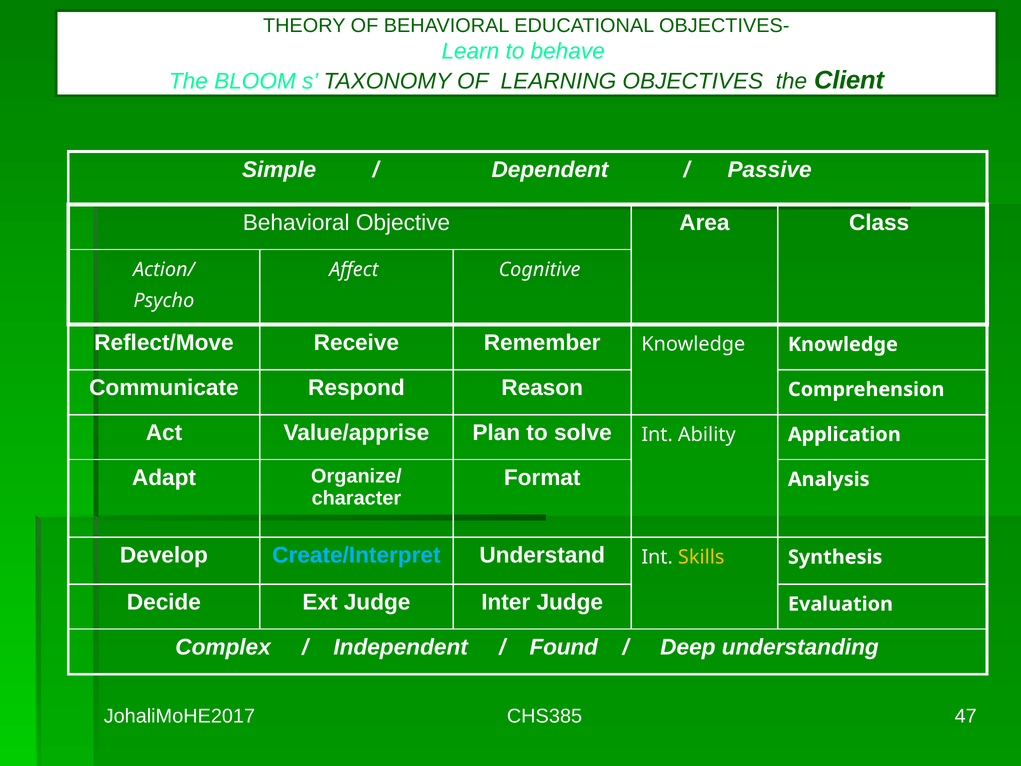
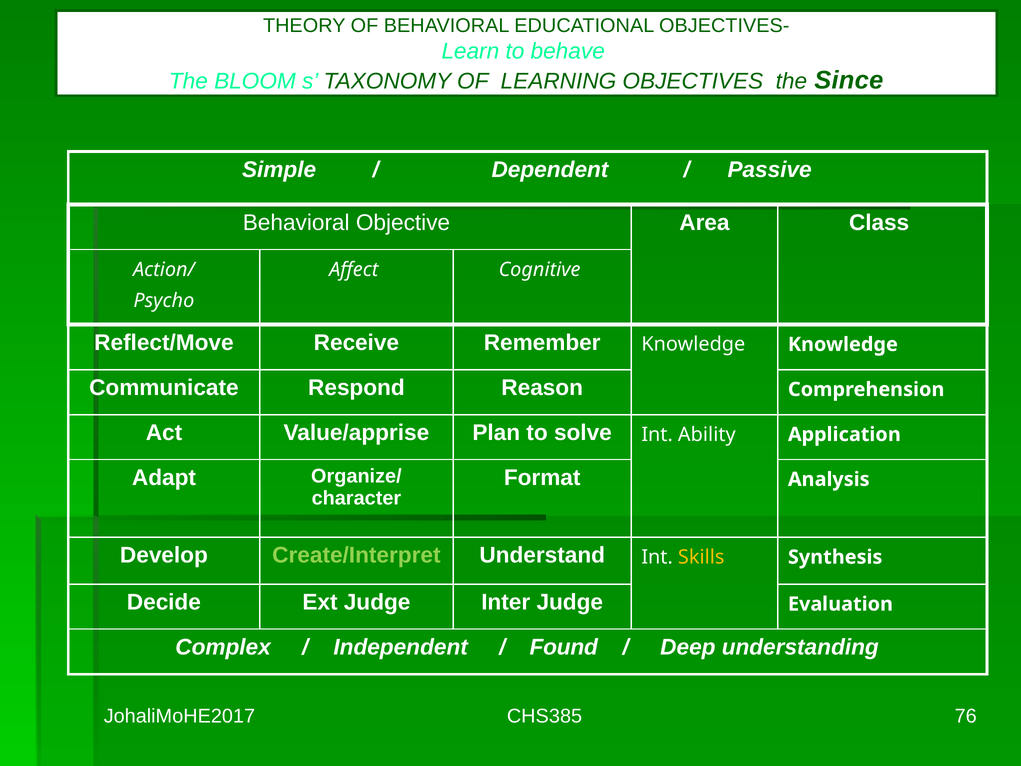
Client: Client -> Since (849, 80)
Create/Interpret colour: light blue -> light green (356, 555)
47: 47 -> 76 (966, 716)
